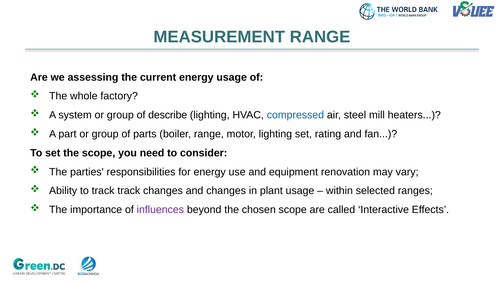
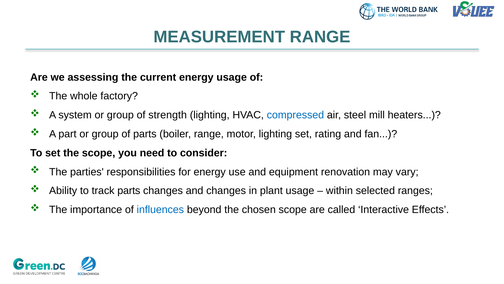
describe: describe -> strength (168, 115)
track track: track -> parts (129, 190)
influences colour: purple -> blue (160, 209)
